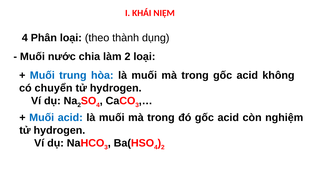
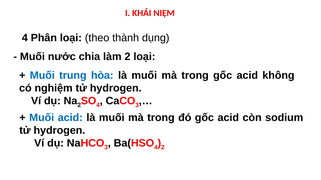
chuyển: chuyển -> nghiệm (54, 88)
nghiệm: nghiệm -> sodium (284, 118)
